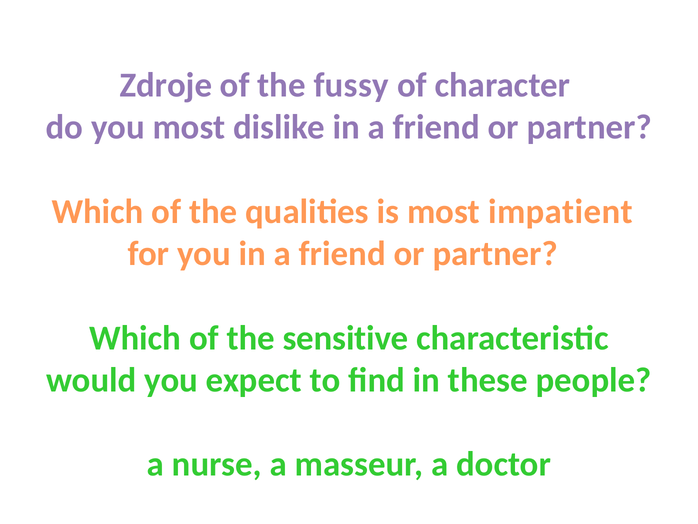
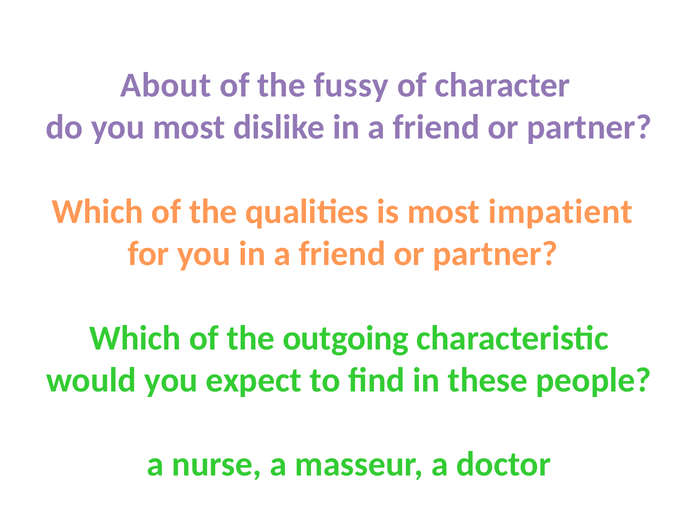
Zdroje: Zdroje -> About (166, 85)
sensitive: sensitive -> outgoing (346, 338)
